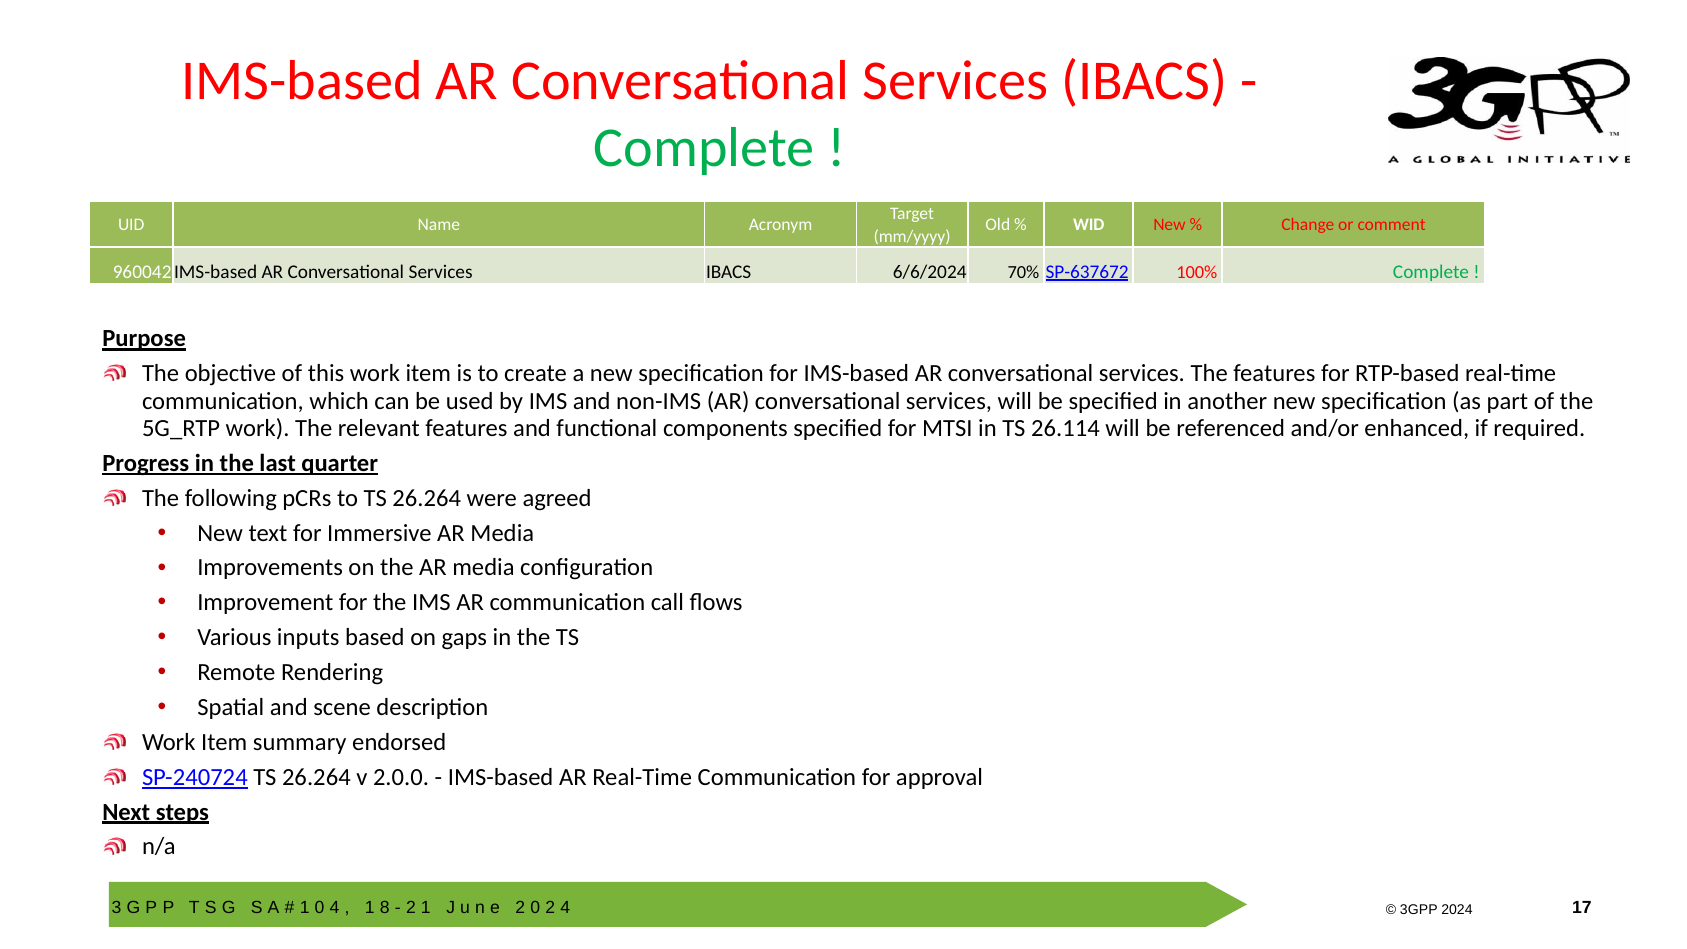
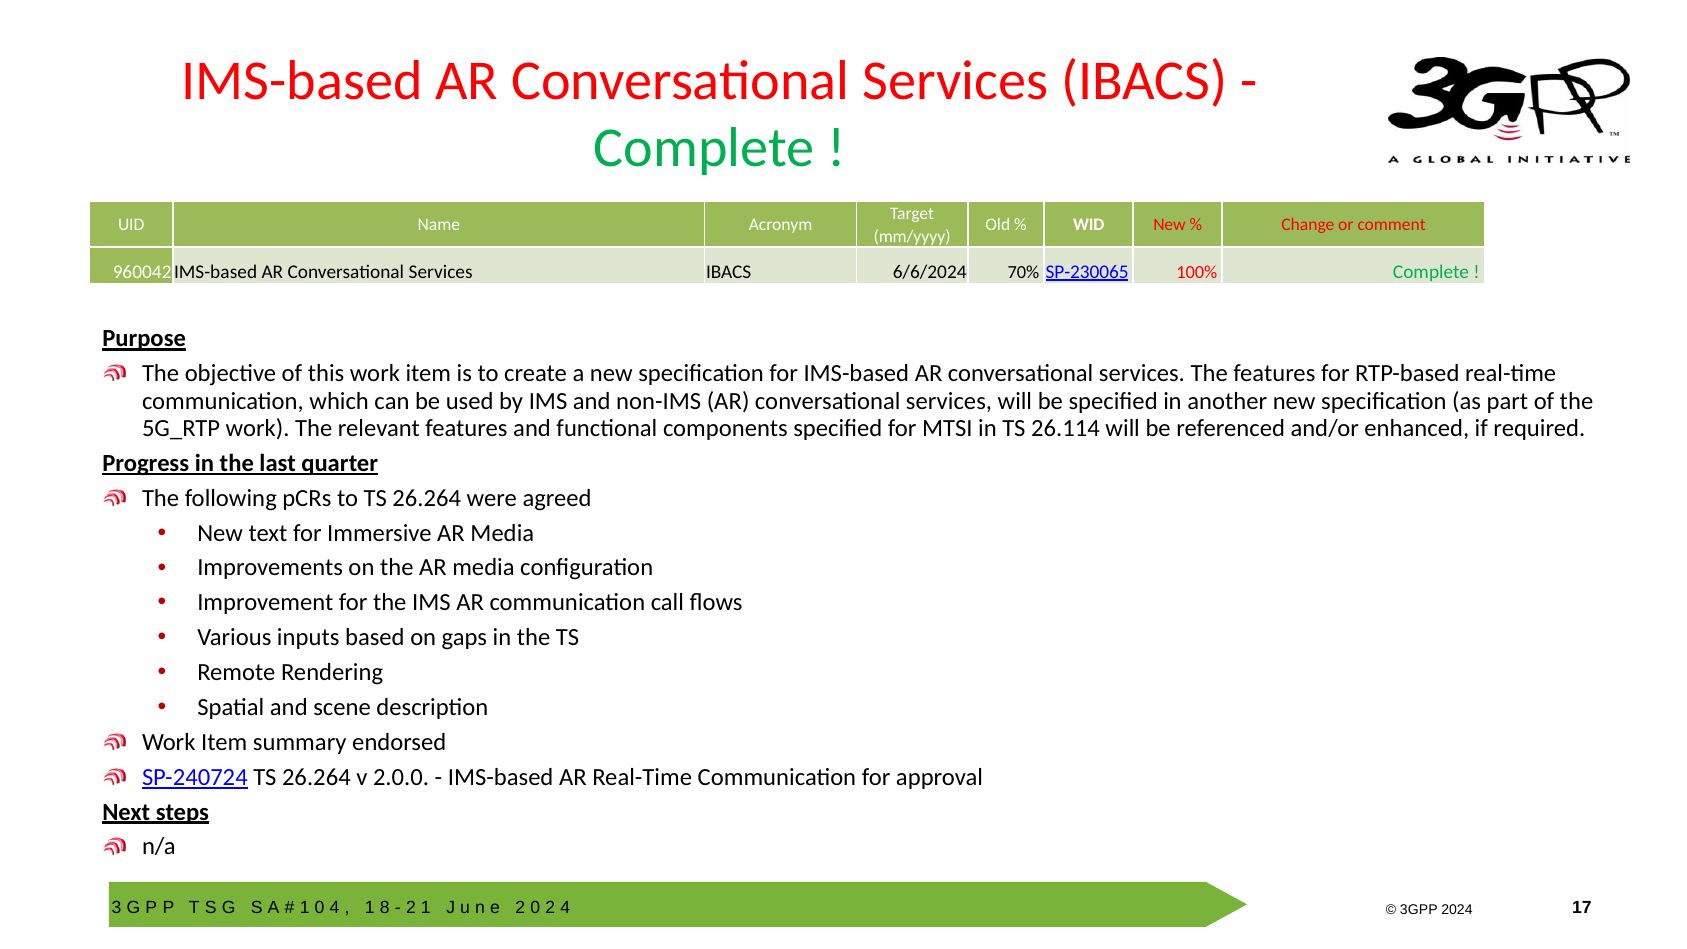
SP-637672: SP-637672 -> SP-230065 (1087, 272)
